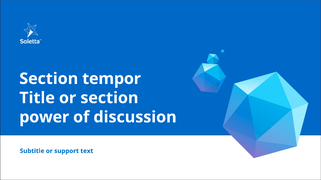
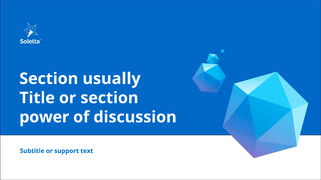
tempor: tempor -> usually (112, 79)
